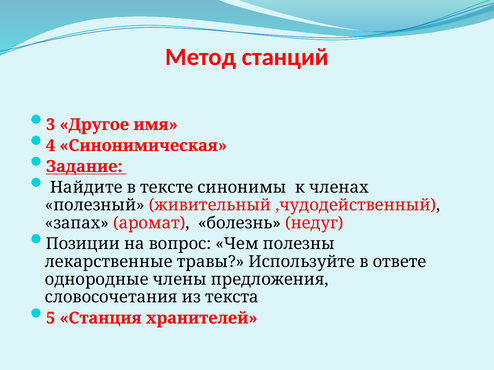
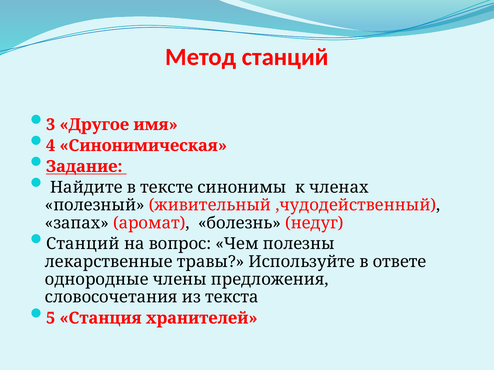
Позиции: Позиции -> Станций (83, 244)
